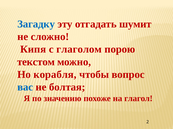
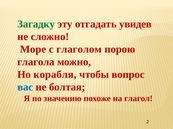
Загадку colour: blue -> green (36, 24)
шумит: шумит -> увидев (135, 24)
Кипя: Кипя -> Море (33, 50)
текстом: текстом -> глагола (36, 62)
